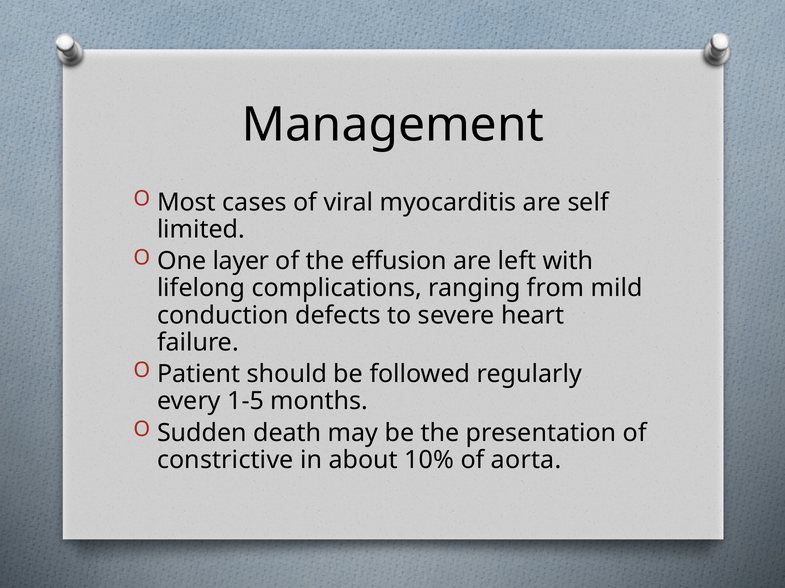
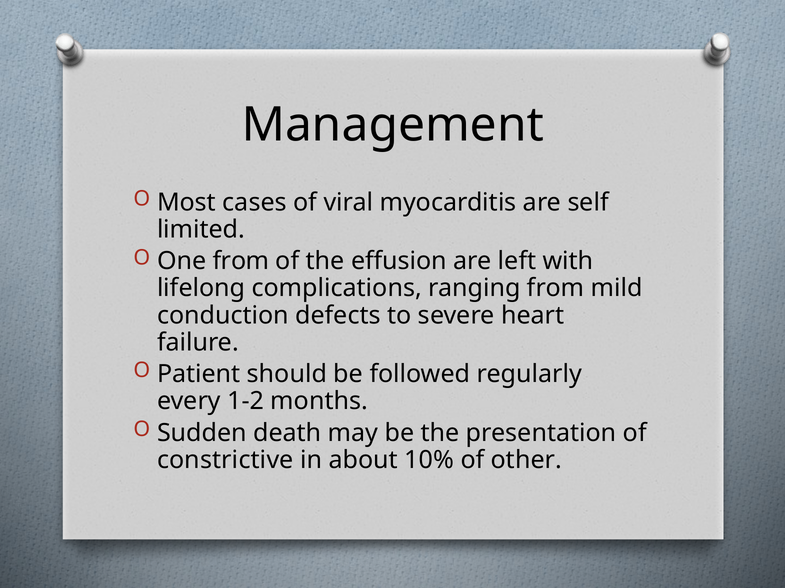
One layer: layer -> from (241, 262)
1-5: 1-5 -> 1-2 (246, 402)
aorta: aorta -> other (526, 460)
